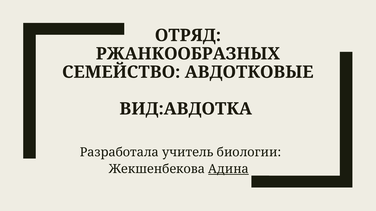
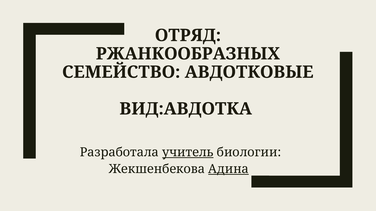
учитель underline: none -> present (188, 153)
